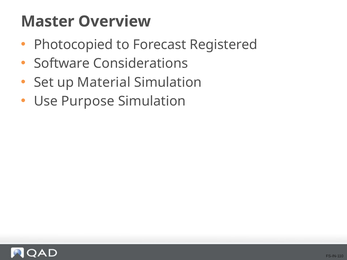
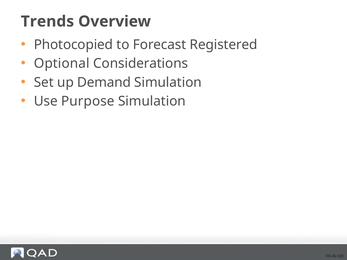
Master: Master -> Trends (47, 21)
Software: Software -> Optional (62, 64)
Material: Material -> Demand (104, 82)
